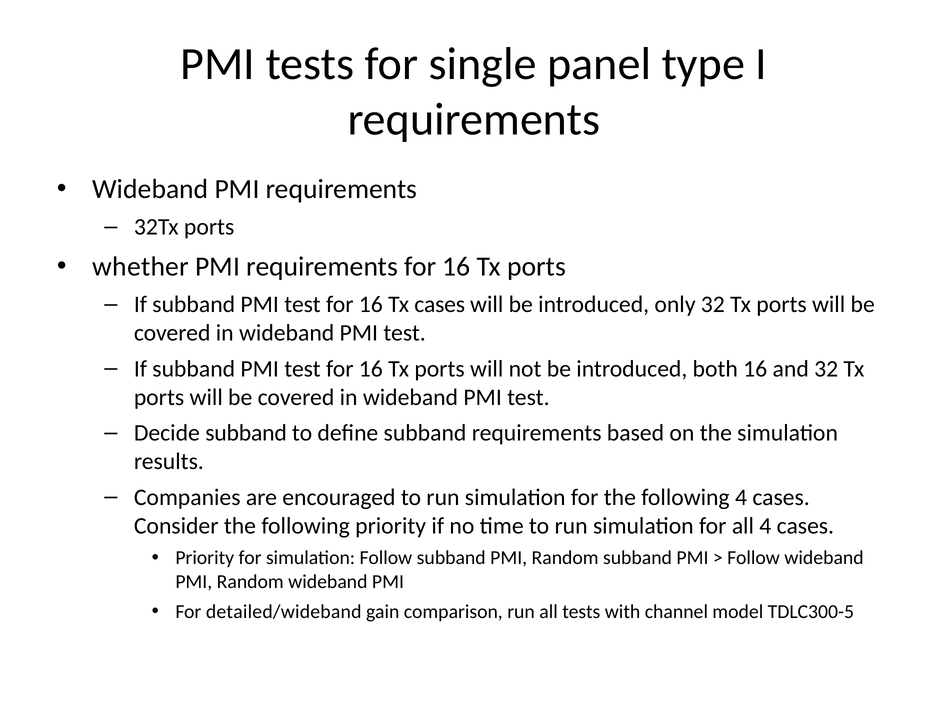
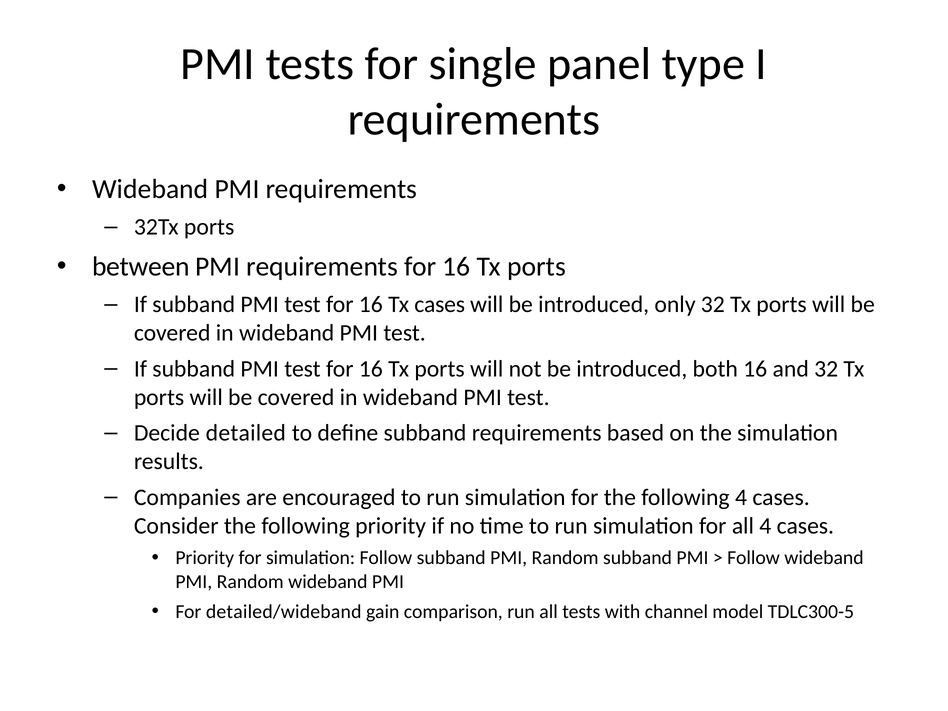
whether: whether -> between (141, 267)
Decide subband: subband -> detailed (246, 433)
